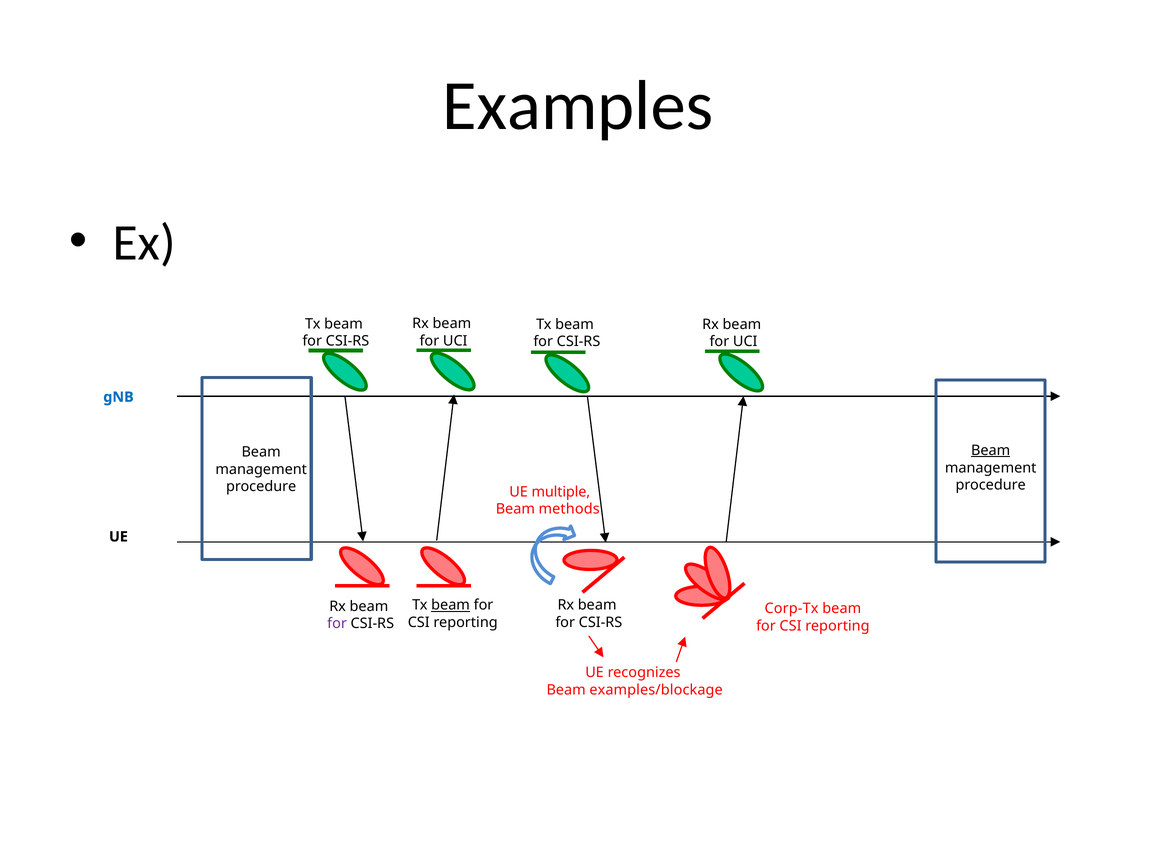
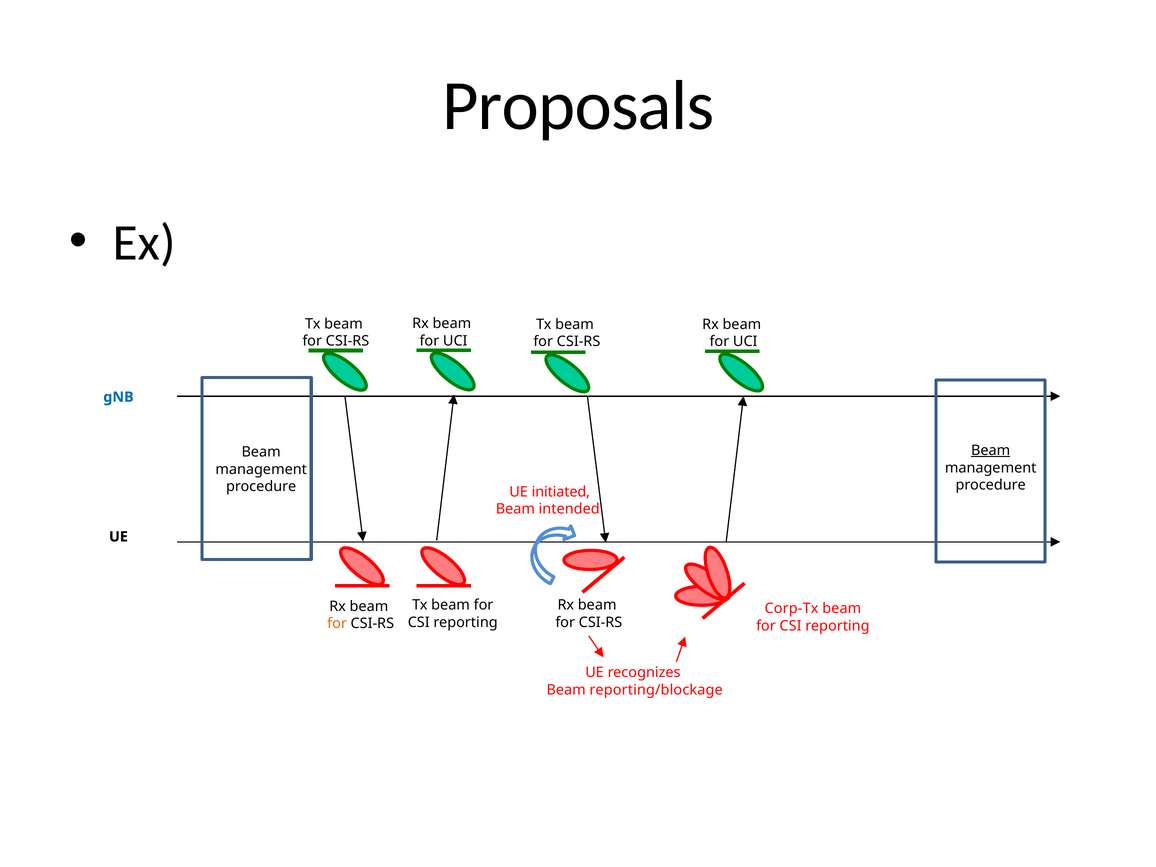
Examples: Examples -> Proposals (578, 106)
multiple: multiple -> initiated (561, 492)
methods: methods -> intended (569, 509)
beam underline: present -> none (451, 605)
for colour: purple -> orange (337, 624)
examples/blockage: examples/blockage -> reporting/blockage (656, 690)
